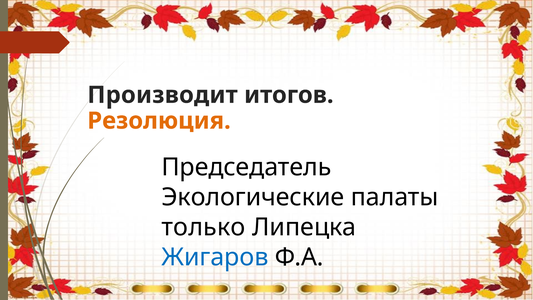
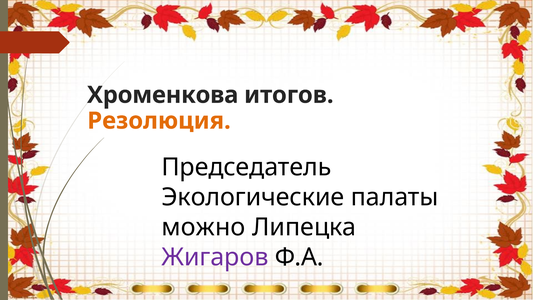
Производит: Производит -> Хроменкова (163, 95)
только: только -> можно (203, 227)
Жигаров colour: blue -> purple (215, 257)
